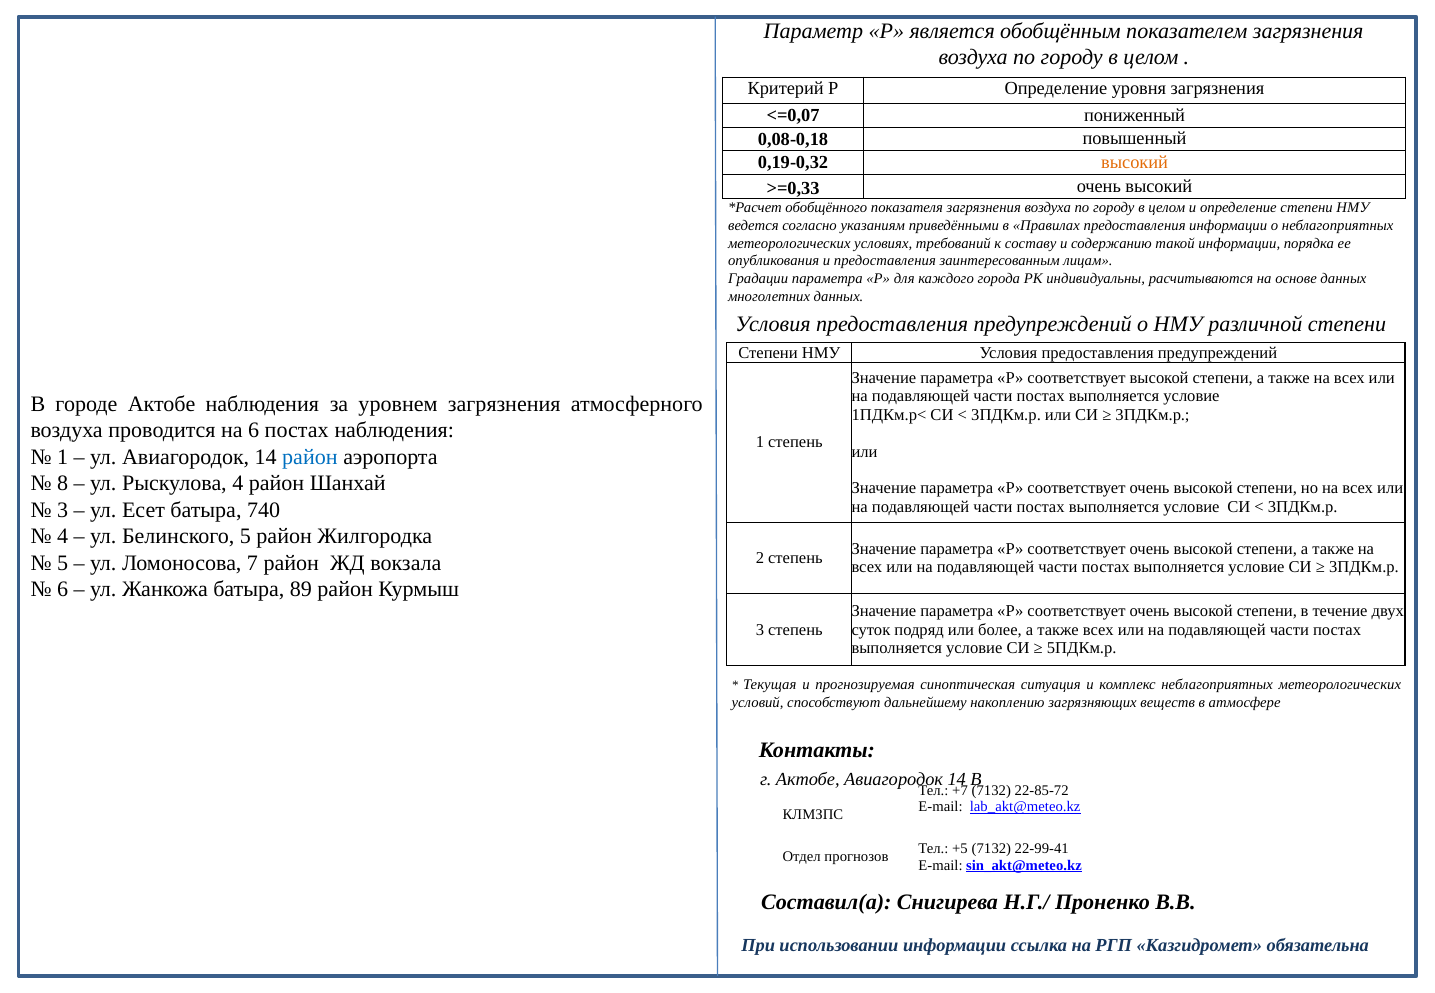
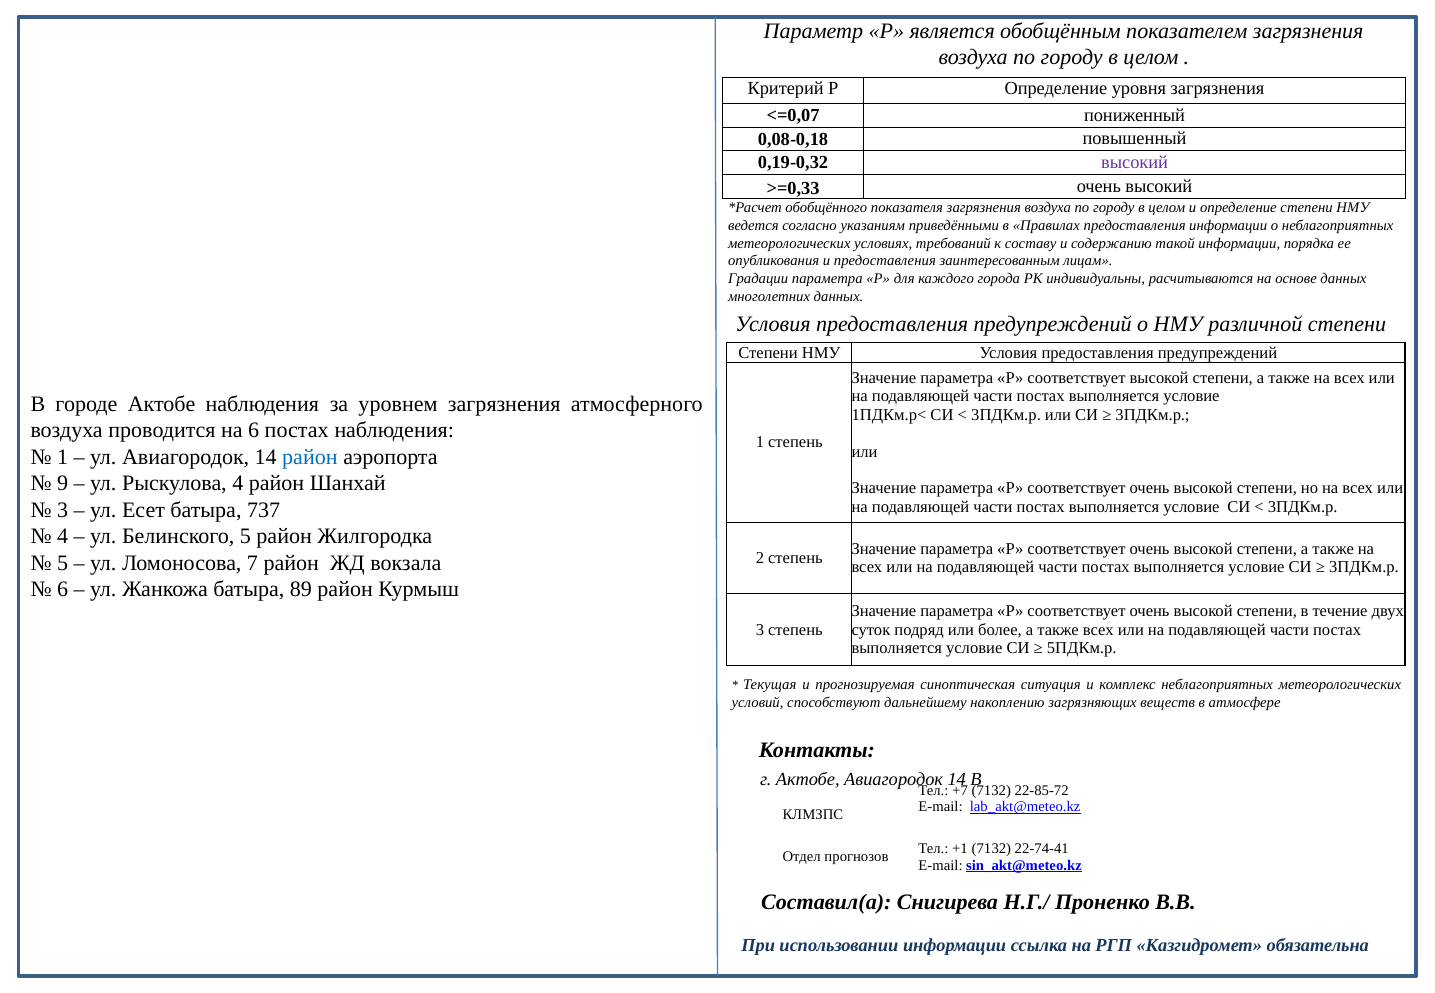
высокий colour: orange -> purple (1135, 162)
8: 8 -> 9 (63, 484)
740: 740 -> 737 (264, 510)
+5: +5 -> +1 (960, 849)
22-99-41: 22-99-41 -> 22-74-41 (1042, 849)
